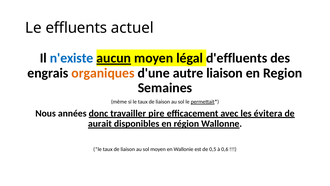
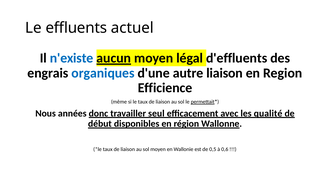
organiques colour: orange -> blue (103, 73)
Semaines: Semaines -> Efficience (165, 88)
pire: pire -> seul (156, 113)
évitera: évitera -> qualité (268, 113)
aurait: aurait -> début (100, 124)
